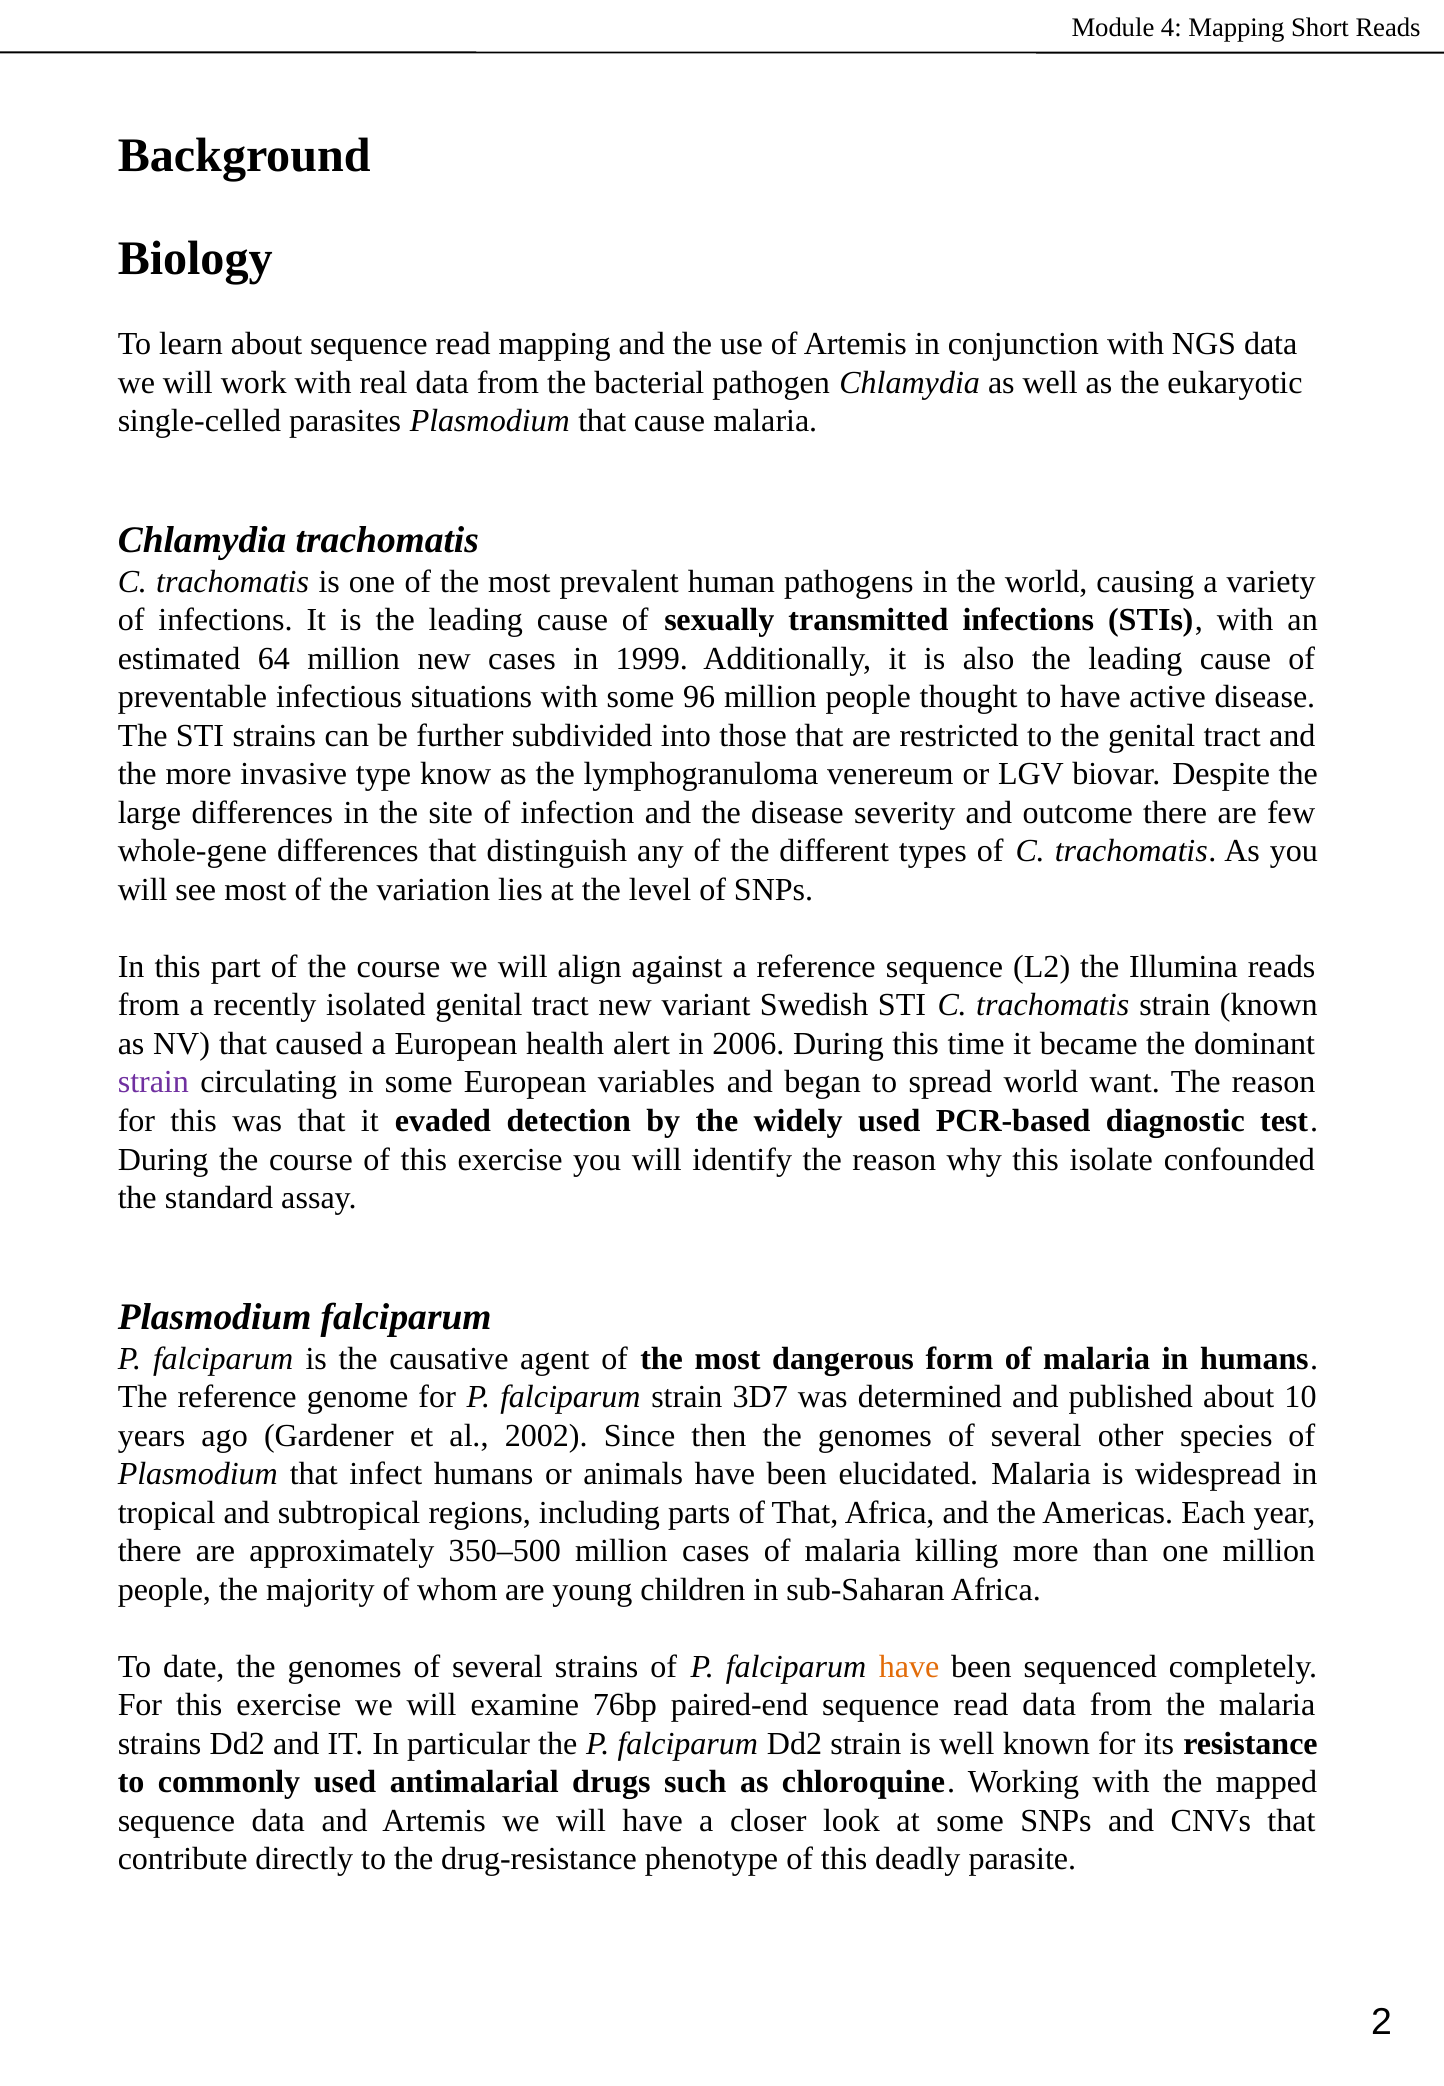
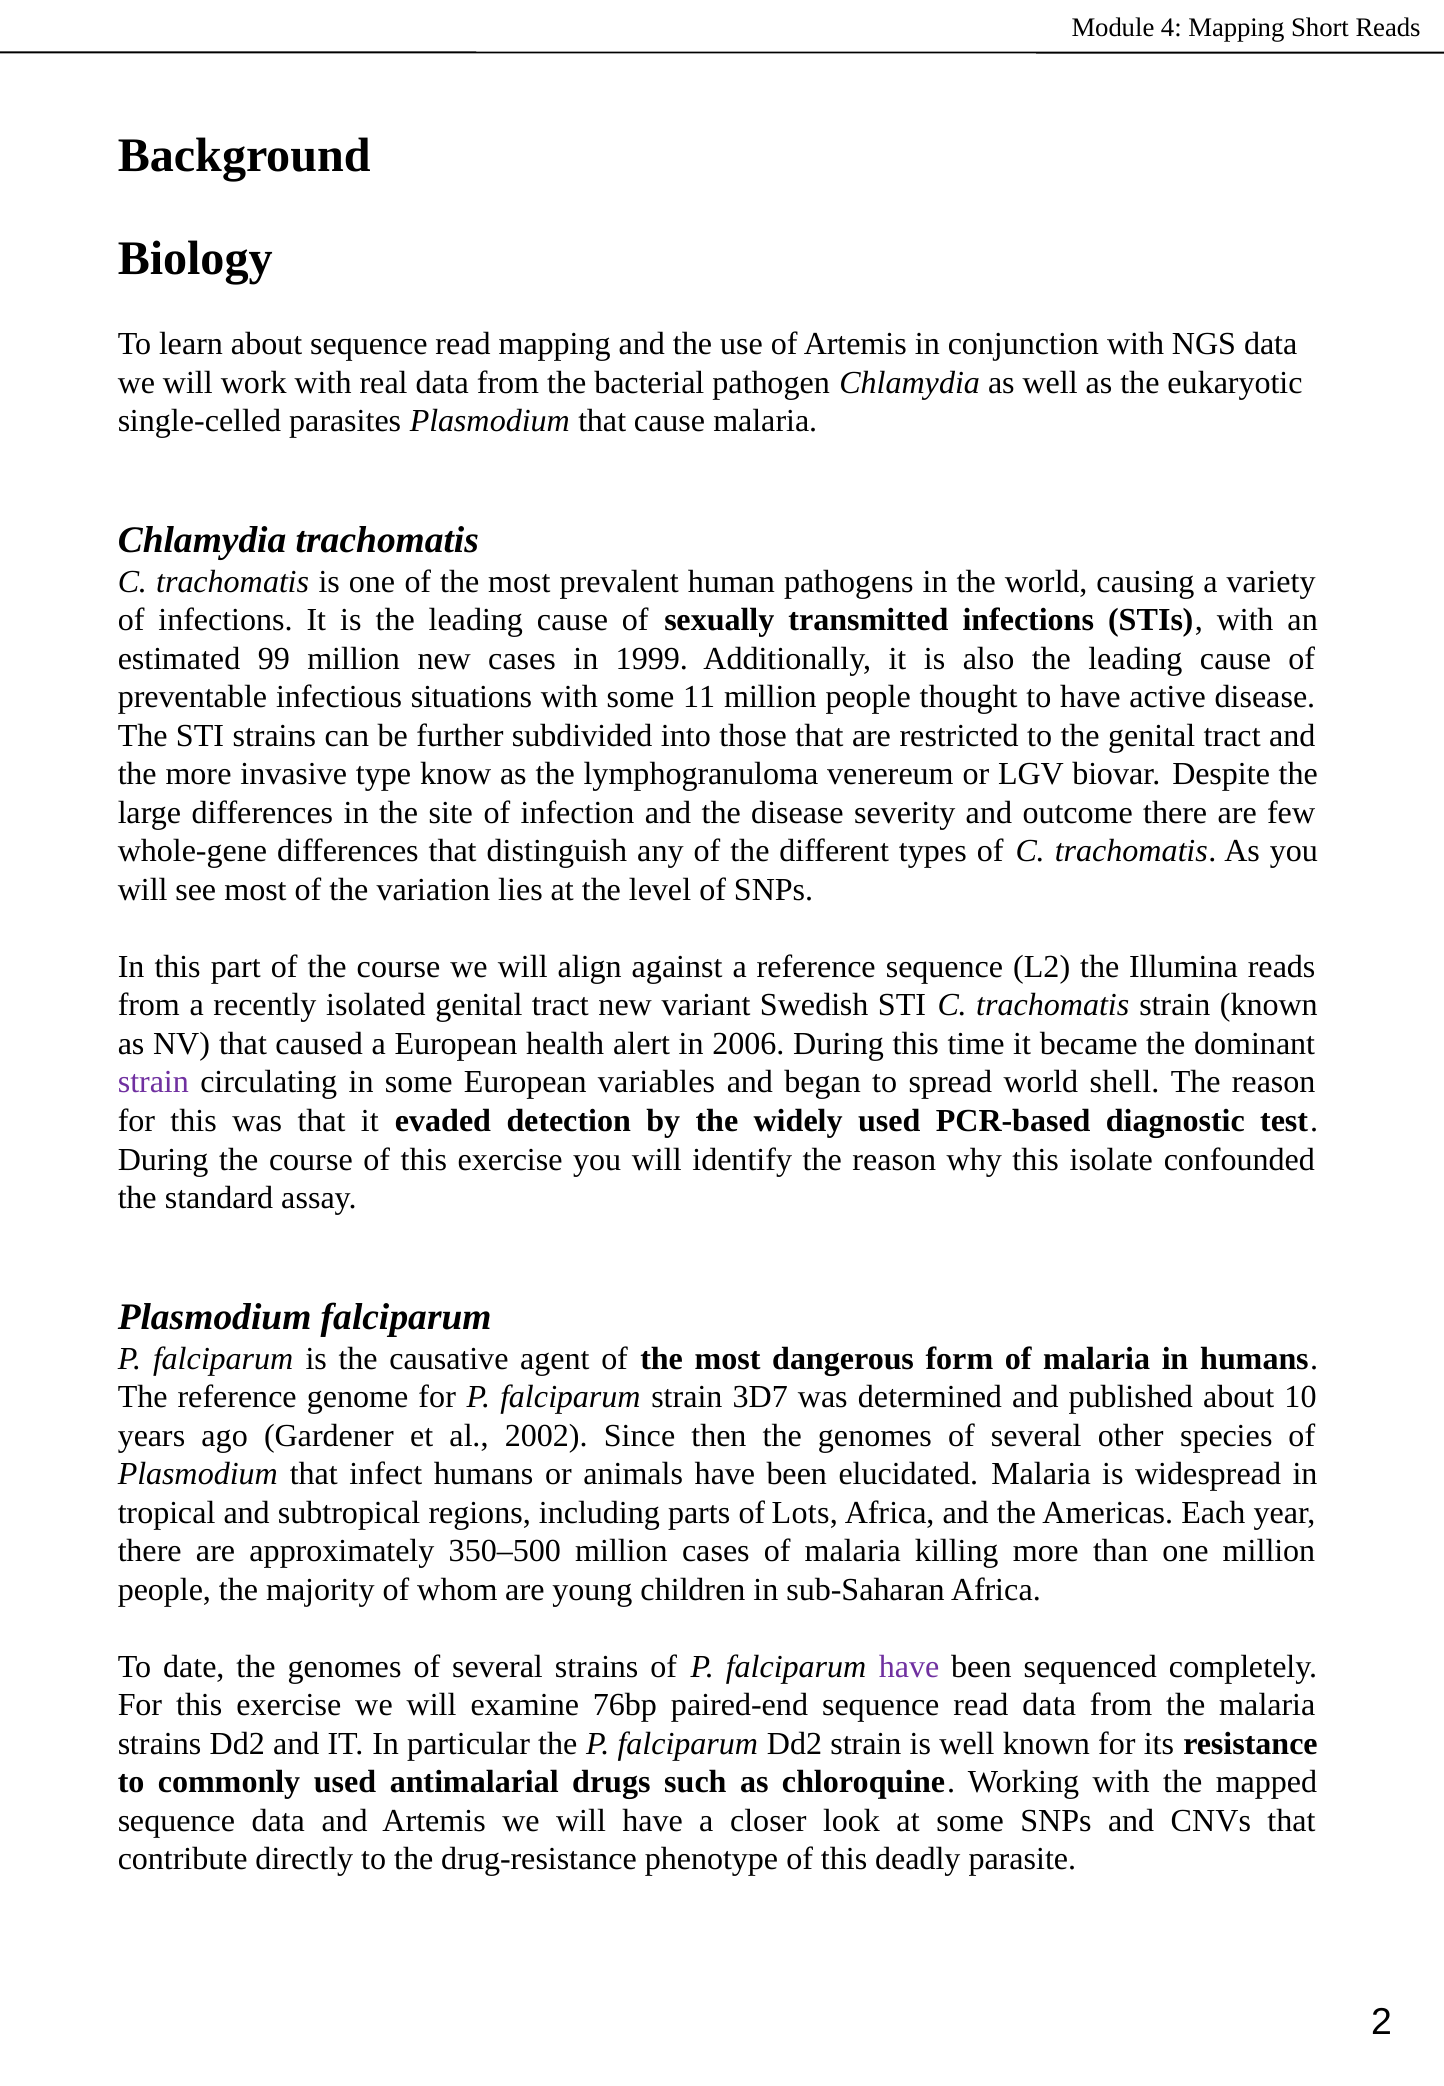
64: 64 -> 99 (274, 659)
96: 96 -> 11 (699, 697)
want: want -> shell (1125, 1082)
of That: That -> Lots (805, 1512)
have colour: orange -> purple (909, 1666)
